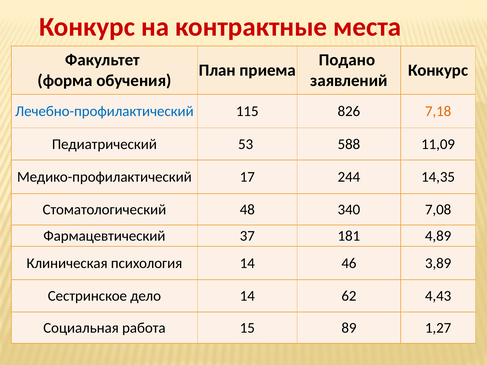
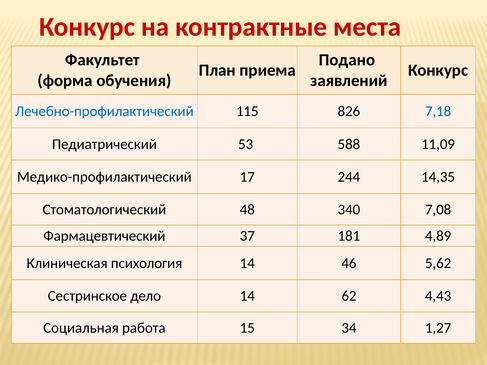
7,18 colour: orange -> blue (438, 111)
3,89: 3,89 -> 5,62 (438, 263)
89: 89 -> 34 (349, 328)
